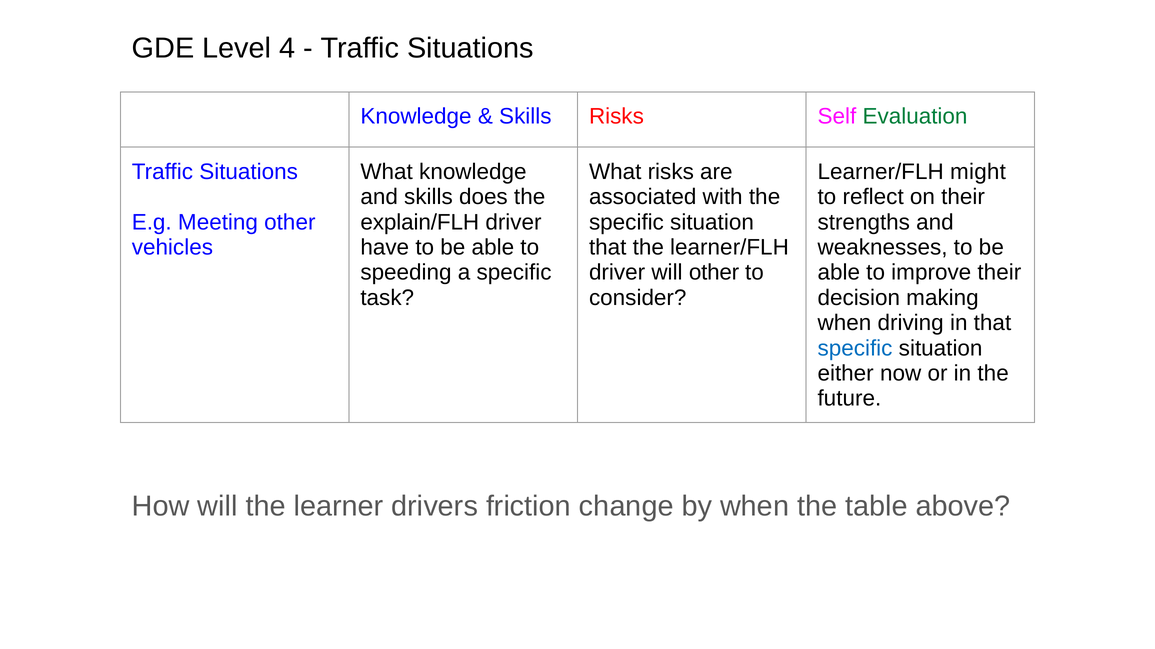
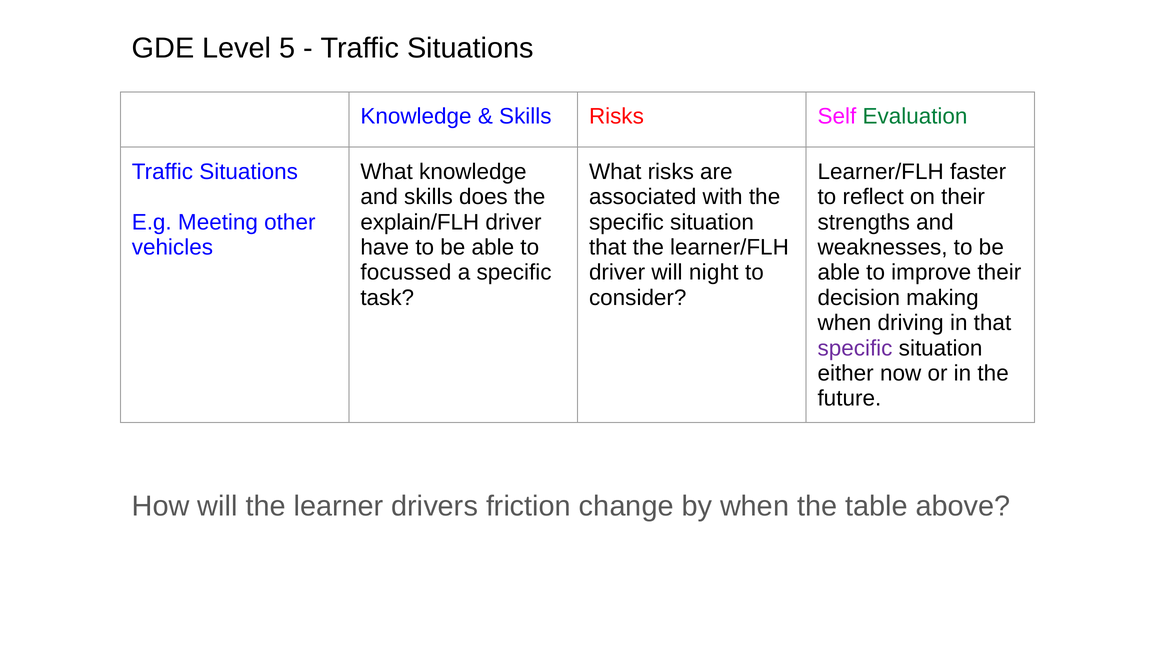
4: 4 -> 5 (287, 48)
might: might -> faster (978, 172)
speeding: speeding -> focussed (406, 273)
will other: other -> night (714, 273)
specific colour: blue -> purple (855, 349)
